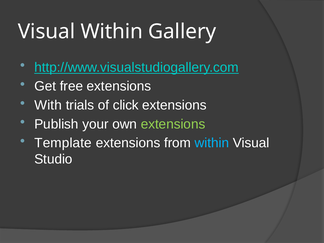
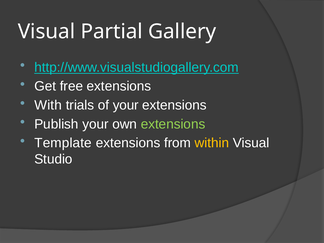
Visual Within: Within -> Partial (112, 31)
of click: click -> your (126, 105)
within colour: light blue -> yellow (212, 143)
